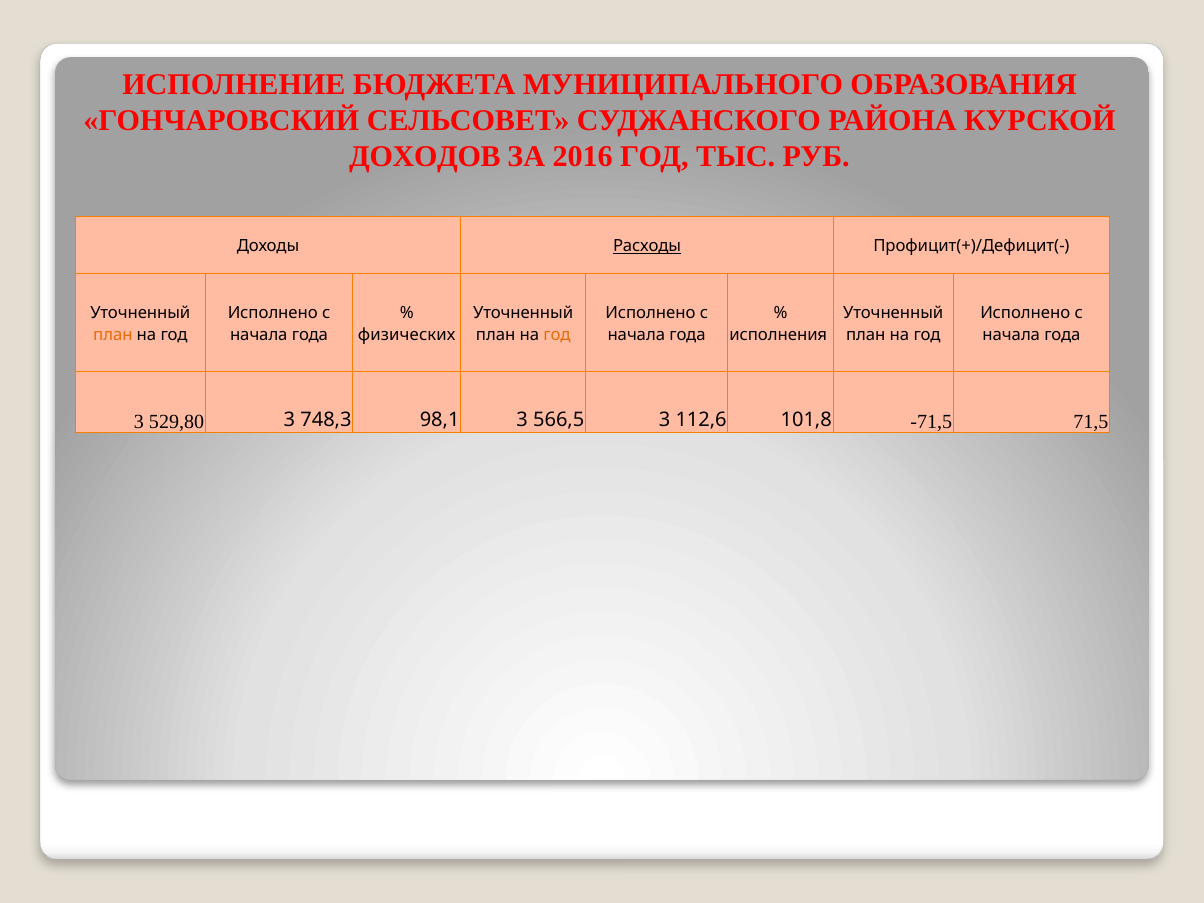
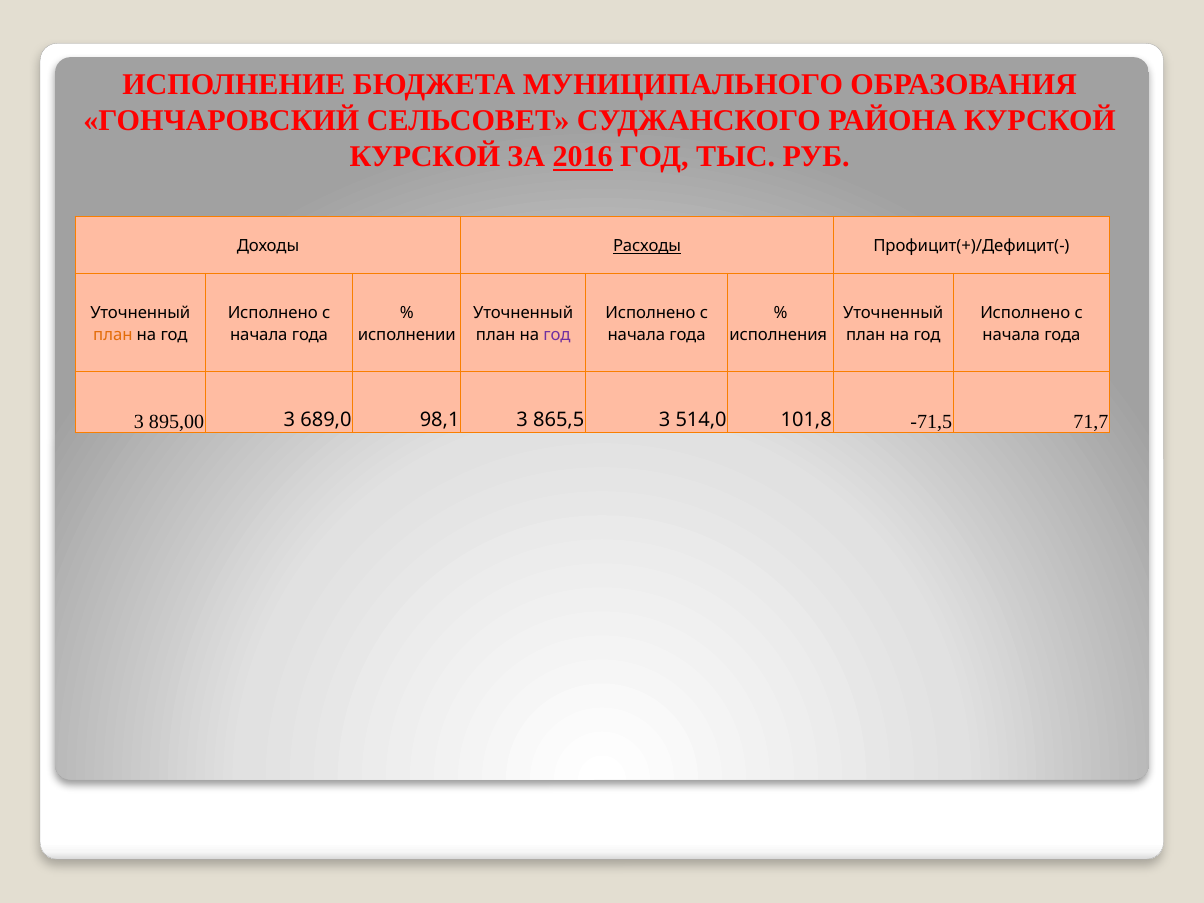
ДОХОДОВ: ДОХОДОВ -> КУРСКОЙ (425, 157)
2016 underline: none -> present (583, 157)
физических: физических -> исполнении (407, 335)
год colour: orange -> purple (557, 335)
529,80: 529,80 -> 895,00 (177, 422)
748,3: 748,3 -> 689,0 (326, 420)
566,5: 566,5 -> 865,5 (559, 420)
112,6: 112,6 -> 514,0 (701, 420)
71,5: 71,5 -> 71,7 (1091, 422)
